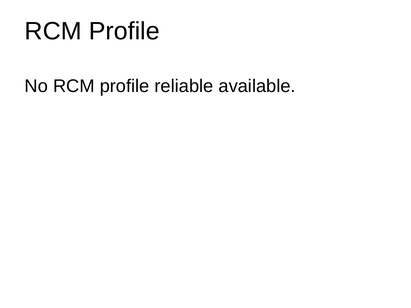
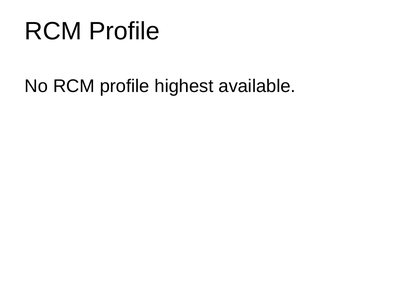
reliable: reliable -> highest (184, 86)
